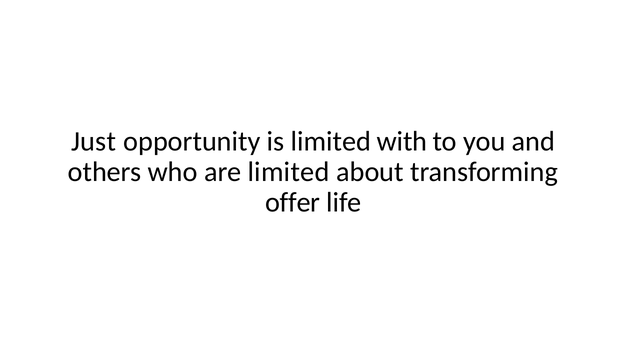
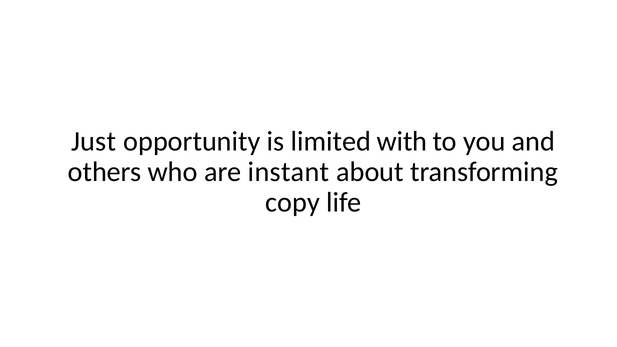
are limited: limited -> instant (289, 172)
offer: offer -> copy (292, 203)
